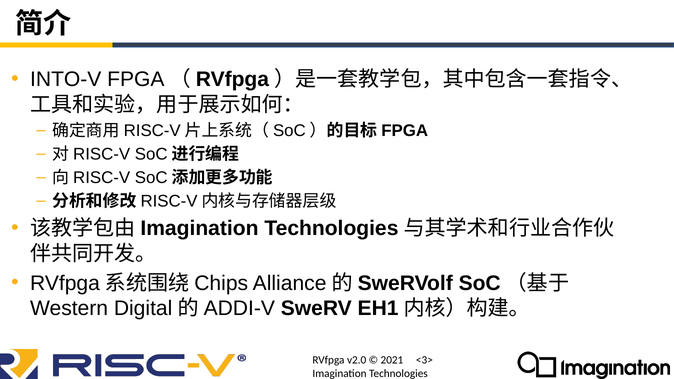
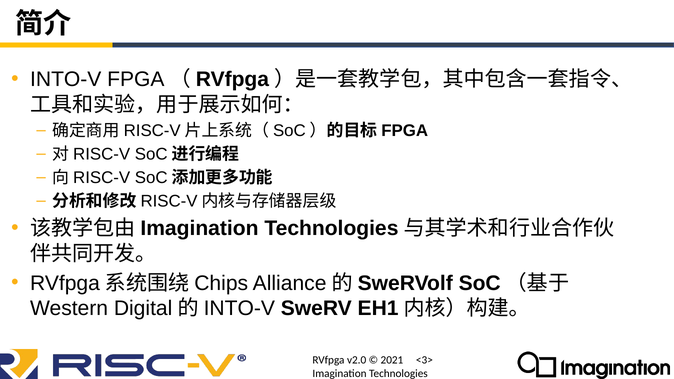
ADDI-V: ADDI-V -> INTO-V (239, 309)
